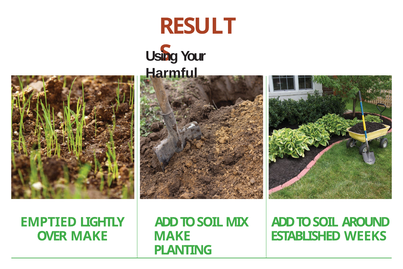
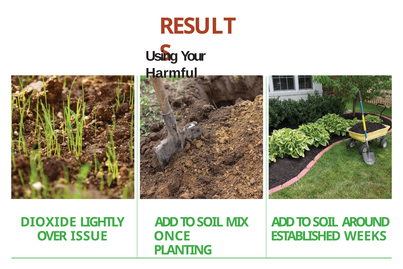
EMPTIED: EMPTIED -> DIOXIDE (48, 222)
OVER MAKE: MAKE -> ISSUE (89, 236)
MAKE: MAKE -> ONCE (172, 236)
